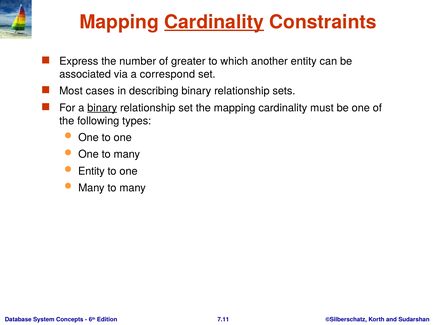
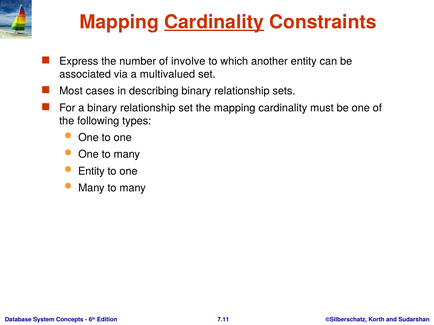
greater: greater -> involve (188, 61)
correspond: correspond -> multivalued (167, 74)
binary underline: present -> none (102, 108)
